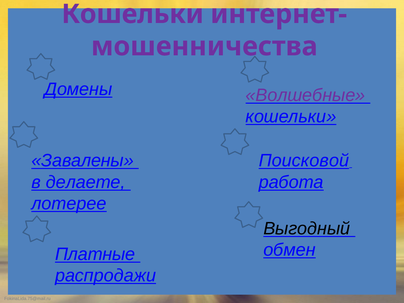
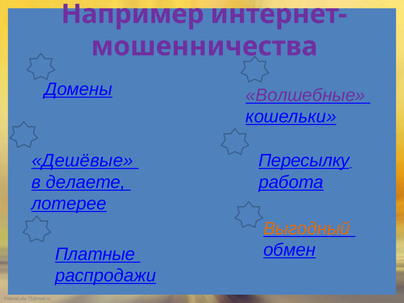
Кошельки: Кошельки -> Например (133, 14)
Завалены: Завалены -> Дешёвые (82, 161)
Поисковой: Поисковой -> Пересылку (304, 161)
Выгодный colour: black -> orange (307, 229)
